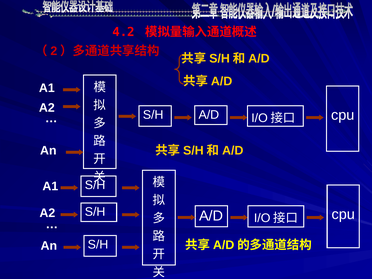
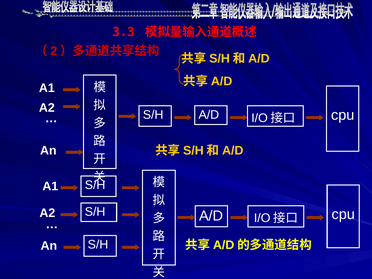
4.2: 4.2 -> 3.3 (124, 32)
